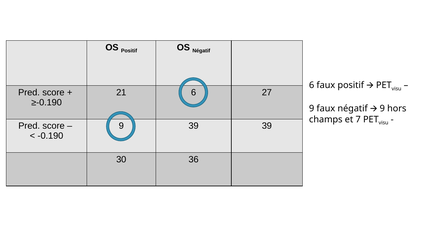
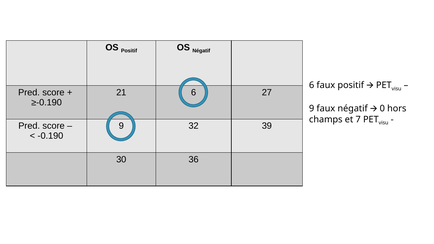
négatif 9: 9 -> 0 (382, 109)
39: 39 -> 32 (194, 126)
